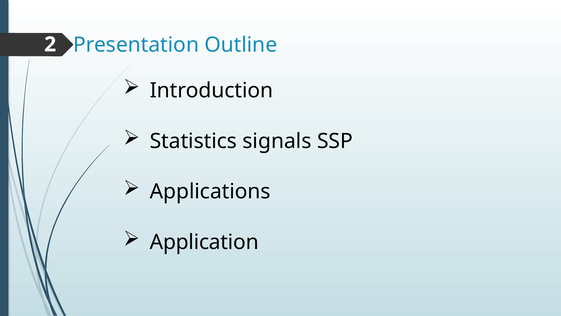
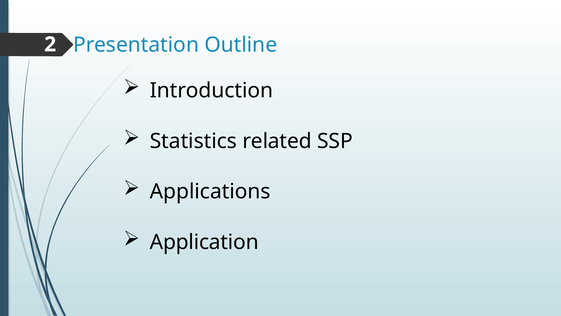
signals: signals -> related (277, 141)
